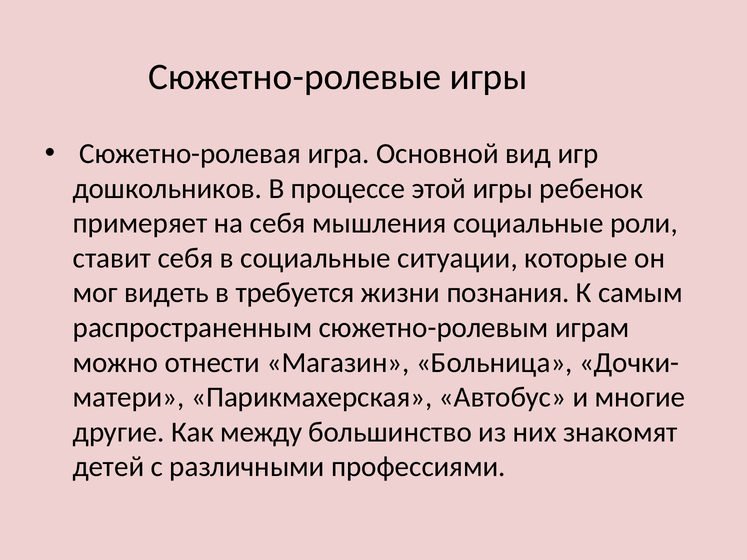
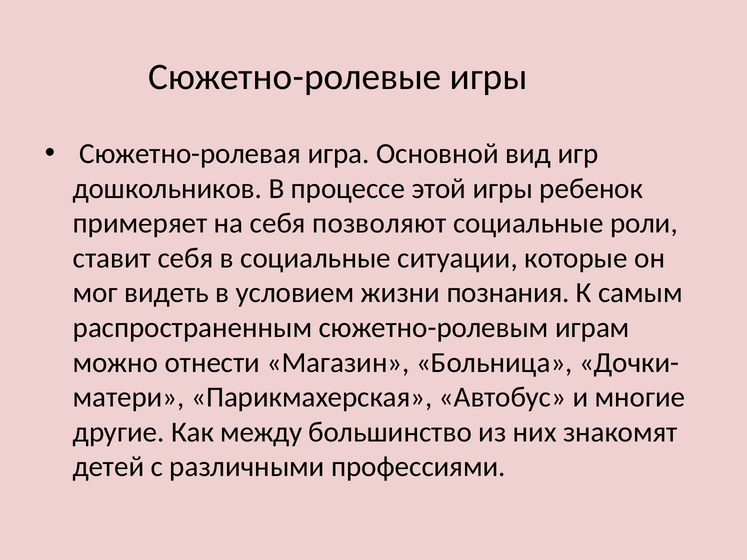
мышления: мышления -> позволяют (379, 223)
требуется: требуется -> условием (295, 293)
